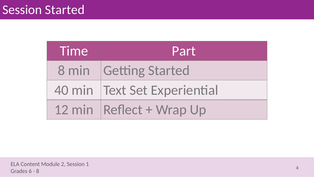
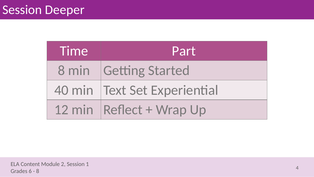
Session Started: Started -> Deeper (65, 10)
